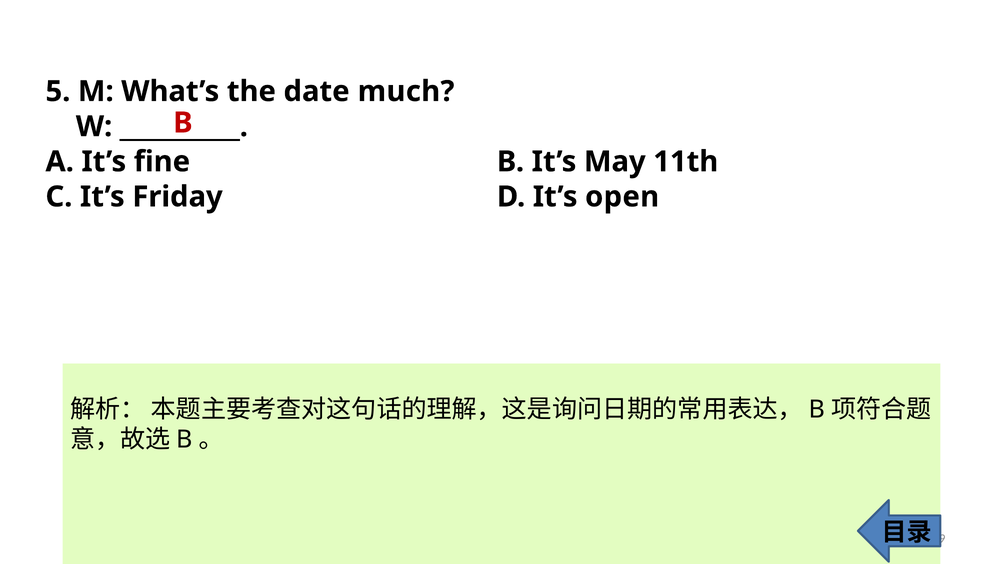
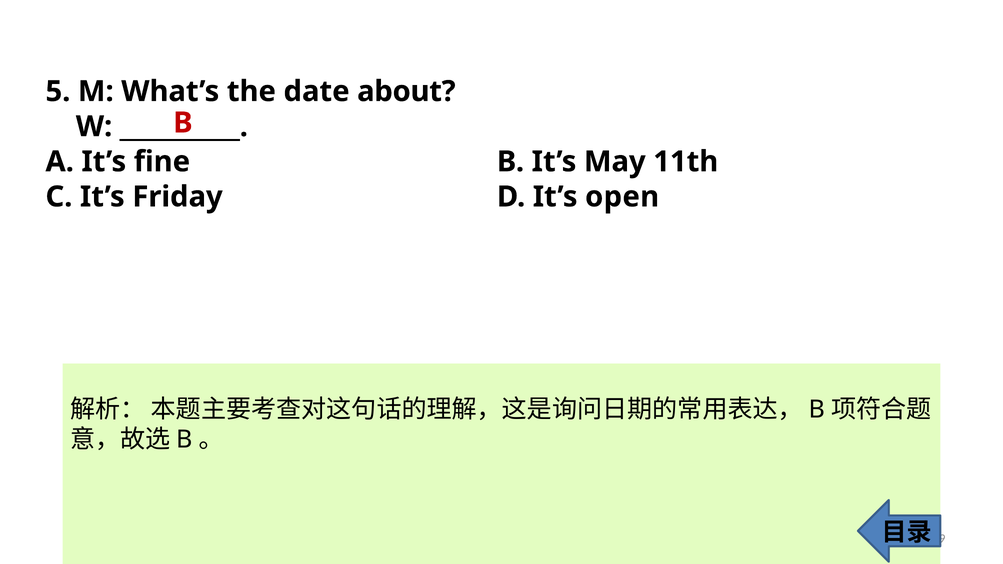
much: much -> about (406, 91)
